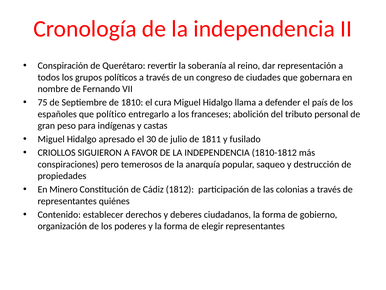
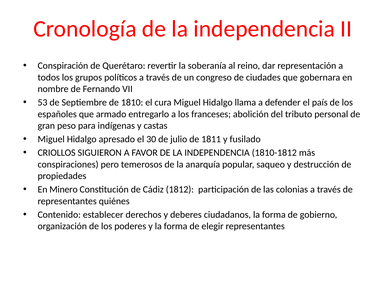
75: 75 -> 53 (43, 102)
político: político -> armado (111, 114)
